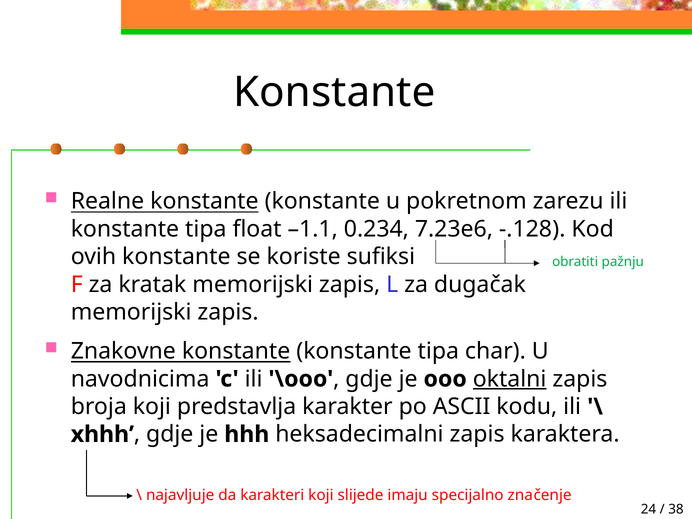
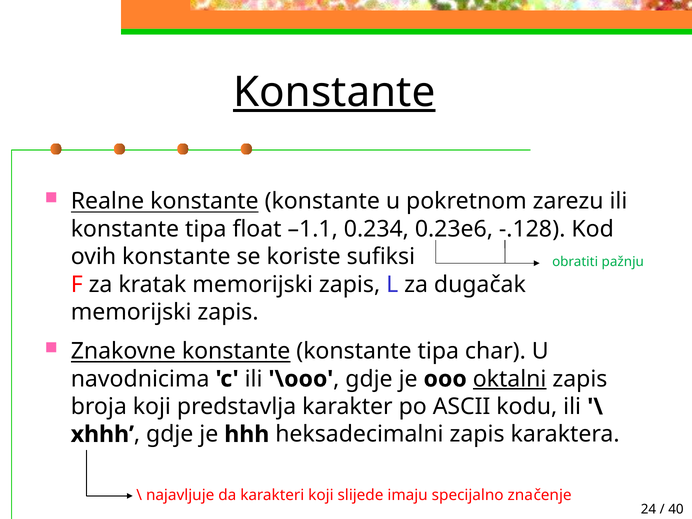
Konstante underline: none -> present (334, 92)
7.23e6: 7.23e6 -> 0.23e6 (454, 229)
38: 38 -> 40 (676, 509)
